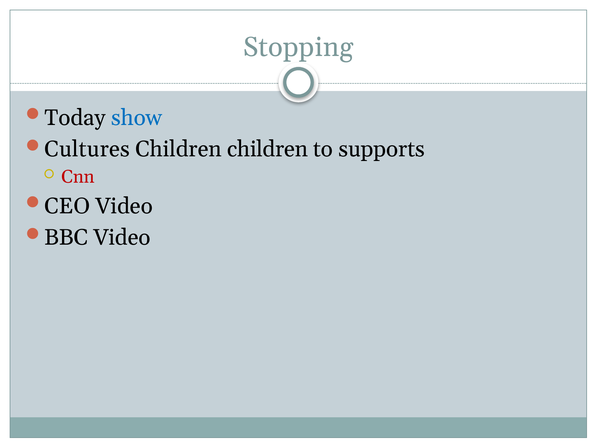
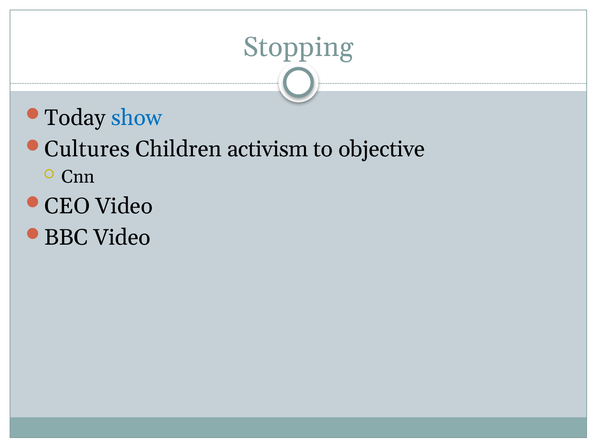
Children children: children -> activism (268, 149)
supports: supports -> objective (382, 149)
Cnn colour: red -> black (78, 177)
